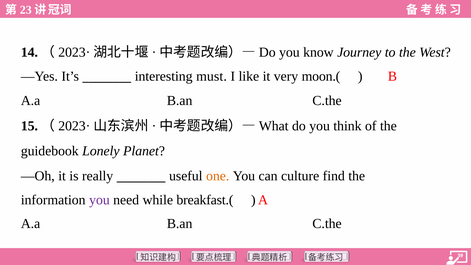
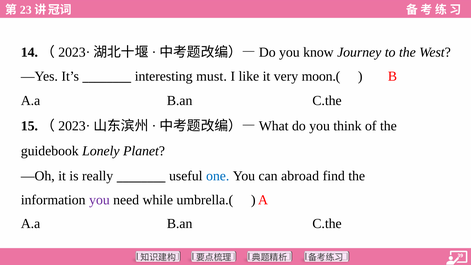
one colour: orange -> blue (218, 176)
culture: culture -> abroad (300, 176)
breakfast.(: breakfast.( -> umbrella.( (205, 200)
